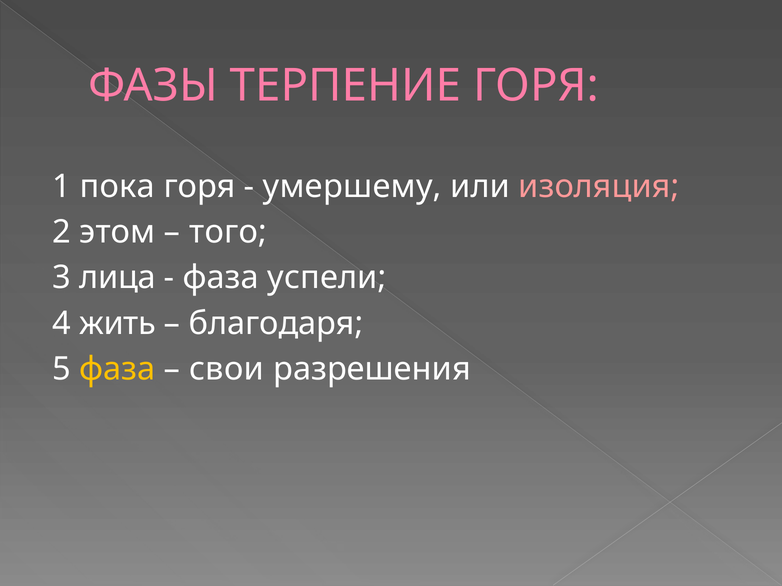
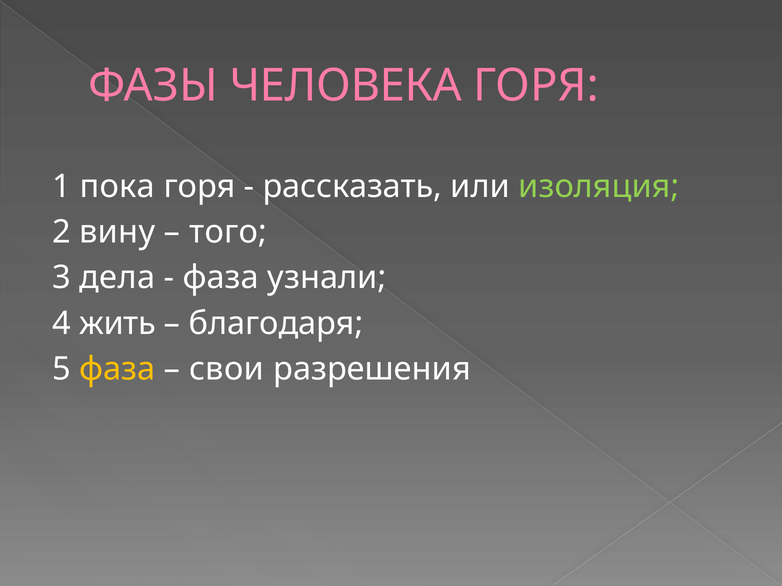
ТЕРПЕНИЕ: ТЕРПЕНИЕ -> ЧЕЛОВЕКА (346, 86)
умершему: умершему -> рассказать (353, 187)
изоляция colour: pink -> light green (599, 187)
этом: этом -> вину (117, 232)
лица: лица -> дела (117, 278)
успели: успели -> узнали (327, 278)
